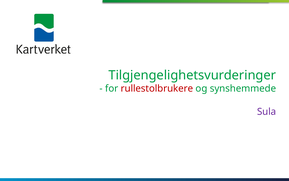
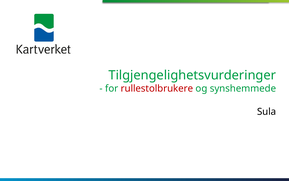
Sula colour: purple -> black (267, 111)
